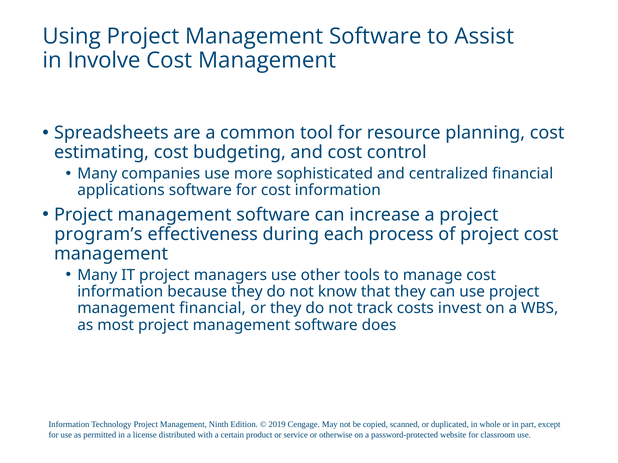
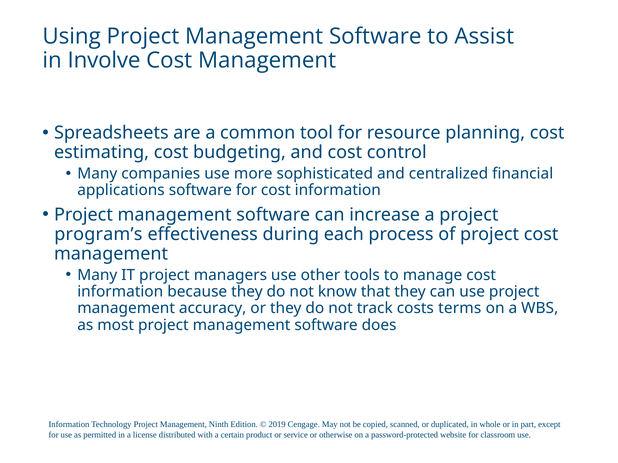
management financial: financial -> accuracy (213, 309)
invest: invest -> terms (460, 309)
